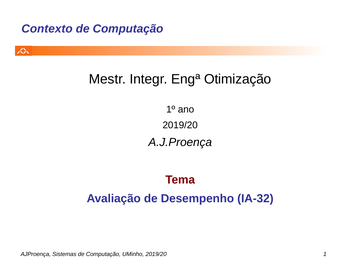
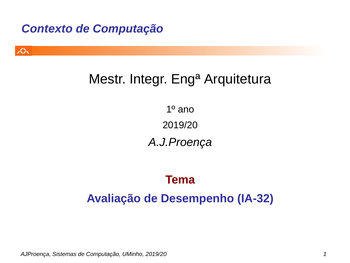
Otimização: Otimização -> Arquitetura (238, 79)
